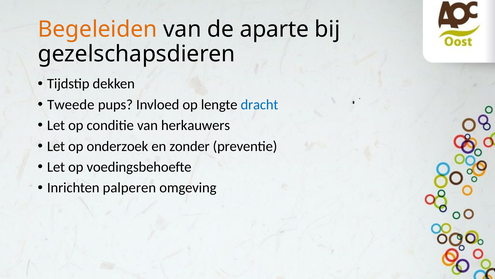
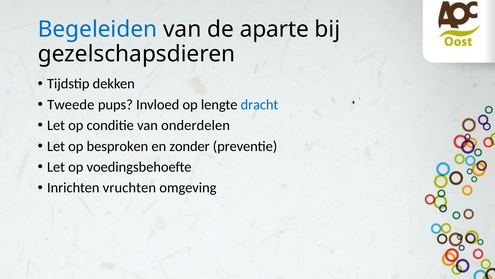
Begeleiden colour: orange -> blue (98, 29)
herkauwers: herkauwers -> onderdelen (196, 125)
onderzoek: onderzoek -> besproken (117, 146)
palperen: palperen -> vruchten (129, 187)
